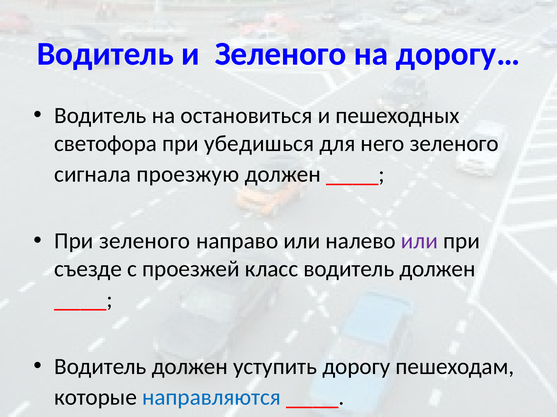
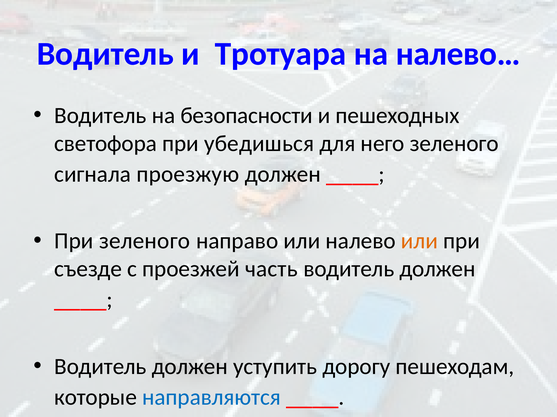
и Зеленого: Зеленого -> Тротуара (281, 54)
дорогу…: дорогу… -> налево… (458, 54)
остановиться: остановиться -> безопасности (247, 116)
или colour: purple -> orange (419, 241)
класс: класс -> часть (271, 269)
